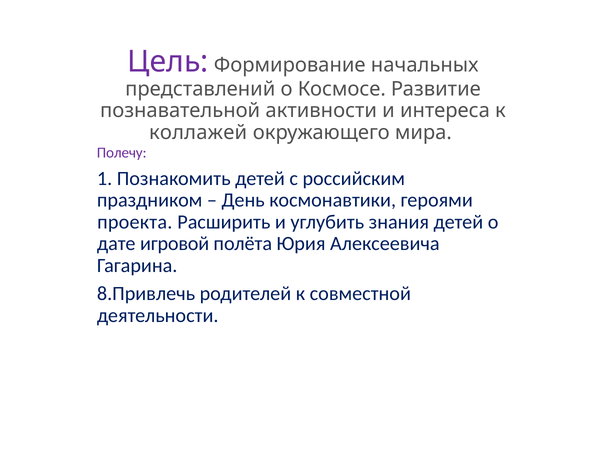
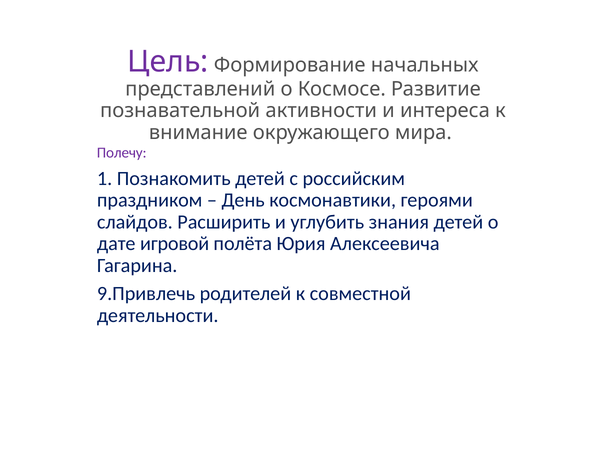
коллажей: коллажей -> внимание (198, 133)
проекта: проекта -> слайдов (135, 222)
8.Привлечь: 8.Привлечь -> 9.Привлечь (146, 294)
